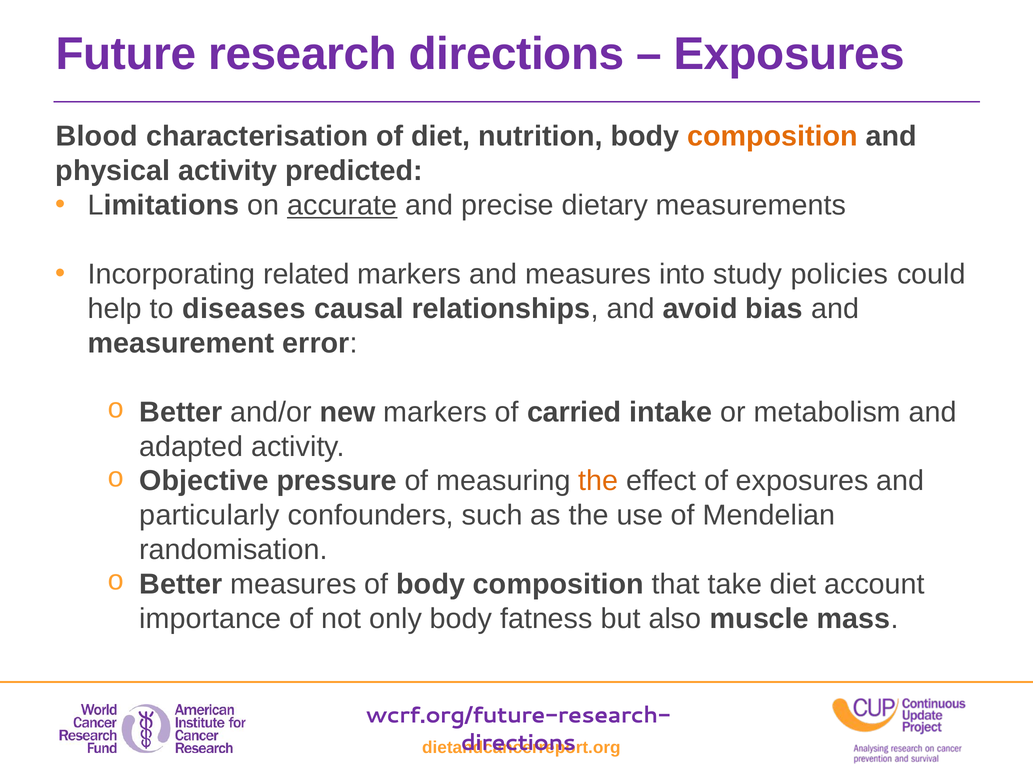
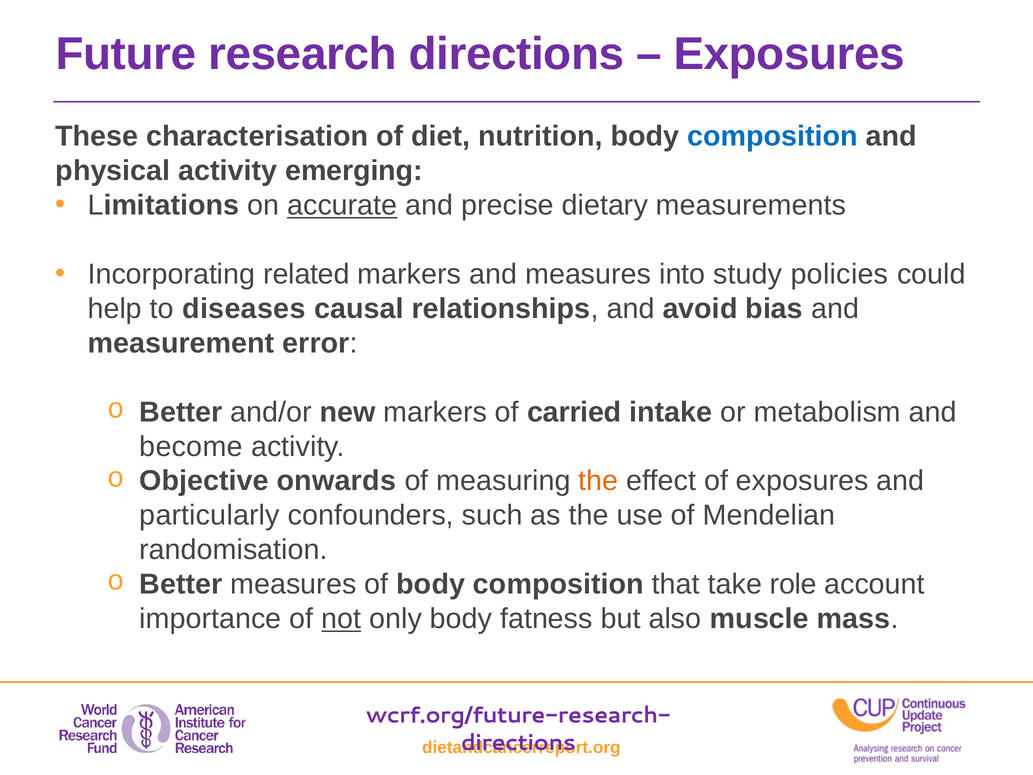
Blood: Blood -> These (97, 136)
composition colour: orange -> blue (773, 136)
predicted: predicted -> emerging (354, 171)
adapted: adapted -> become (191, 446)
pressure: pressure -> onwards (336, 481)
take diet: diet -> role (793, 584)
not underline: none -> present (341, 619)
